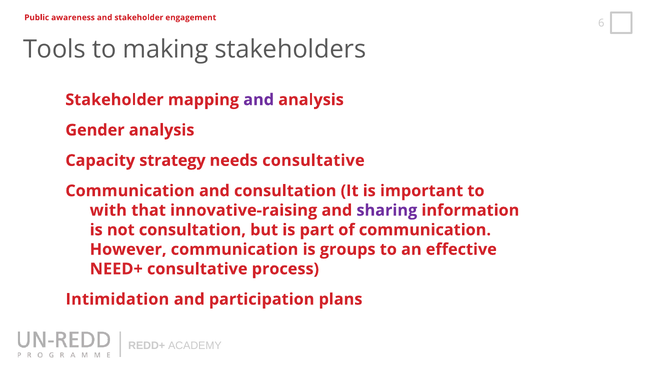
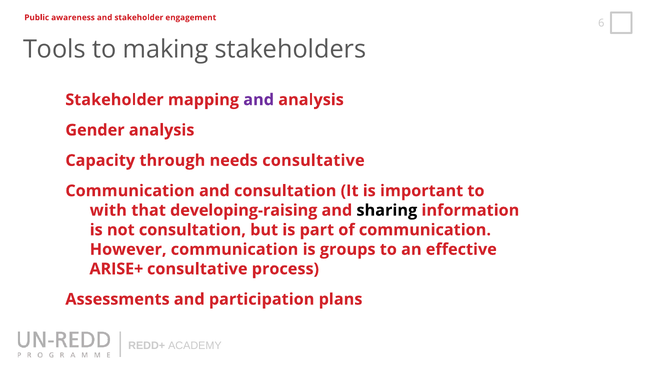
strategy: strategy -> through (172, 160)
innovative-raising: innovative-raising -> developing-raising (244, 210)
sharing colour: purple -> black (387, 210)
NEED+: NEED+ -> ARISE+ (116, 269)
Intimidation: Intimidation -> Assessments (117, 299)
